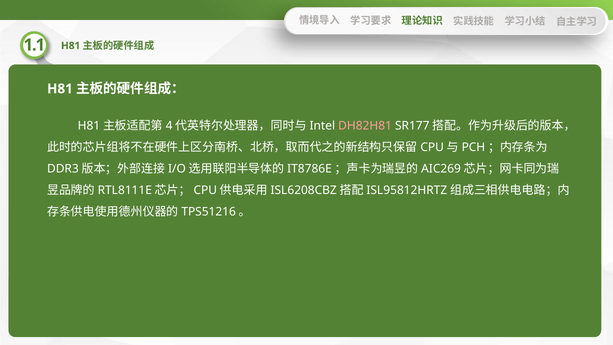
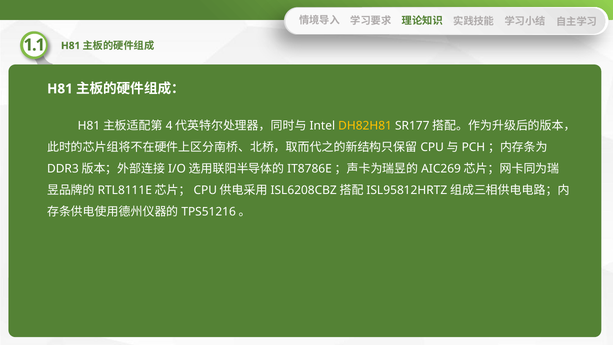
DH82H81 colour: pink -> yellow (365, 126)
